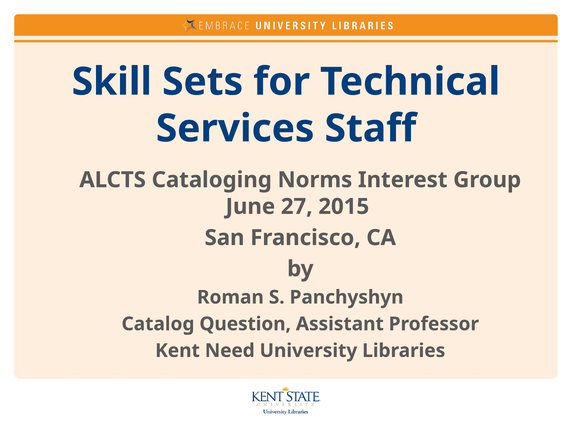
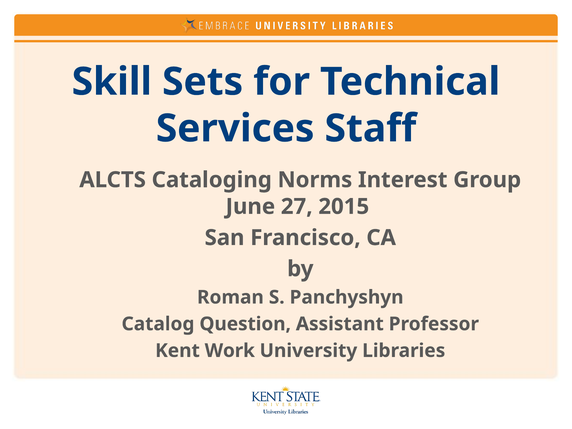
Need: Need -> Work (230, 351)
